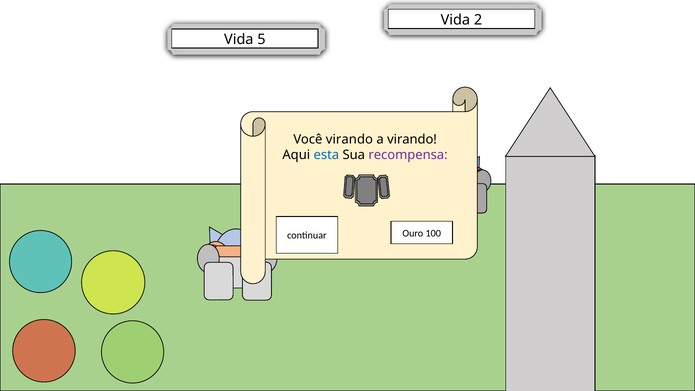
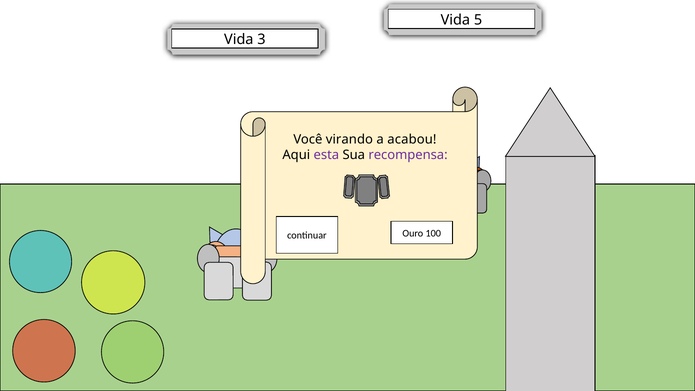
2: 2 -> 5 (478, 20)
5: 5 -> 3 (261, 40)
a virando: virando -> acabou (412, 139)
esta colour: blue -> purple (326, 155)
